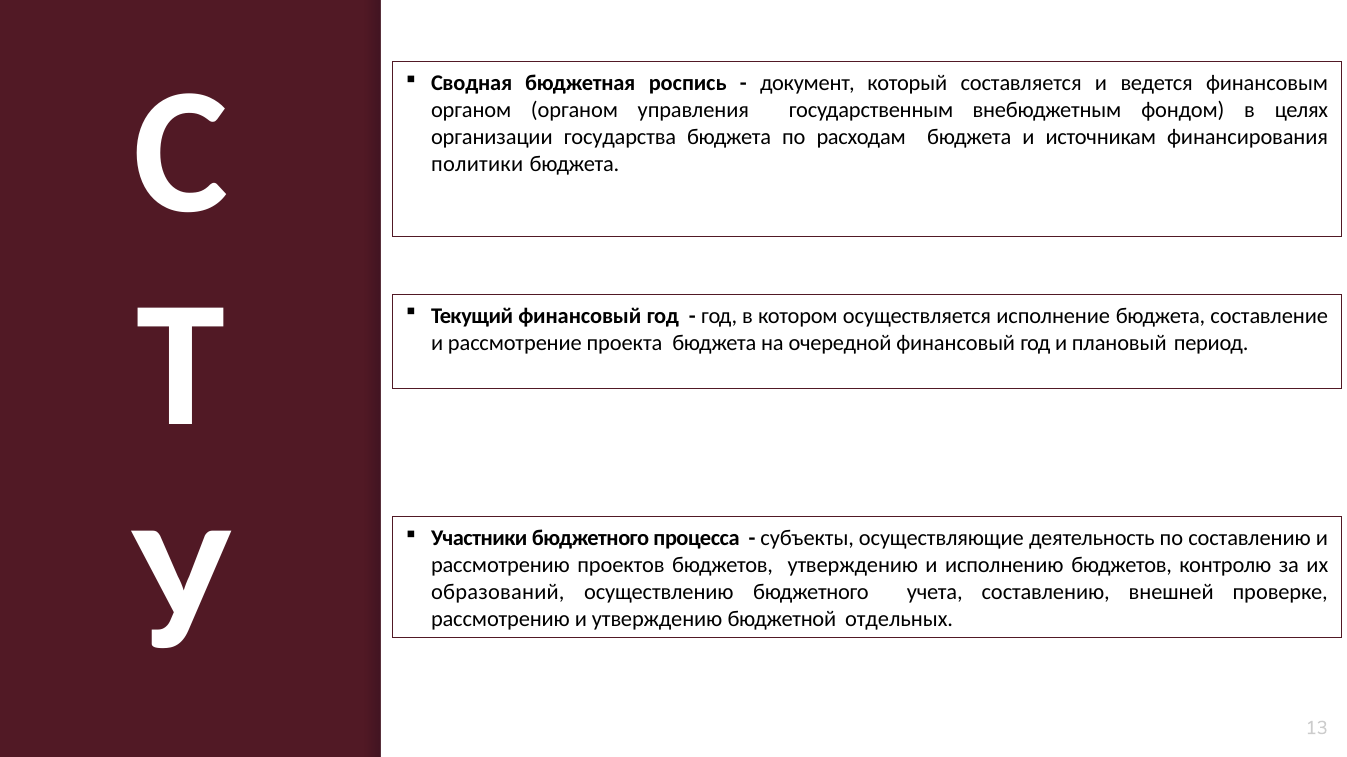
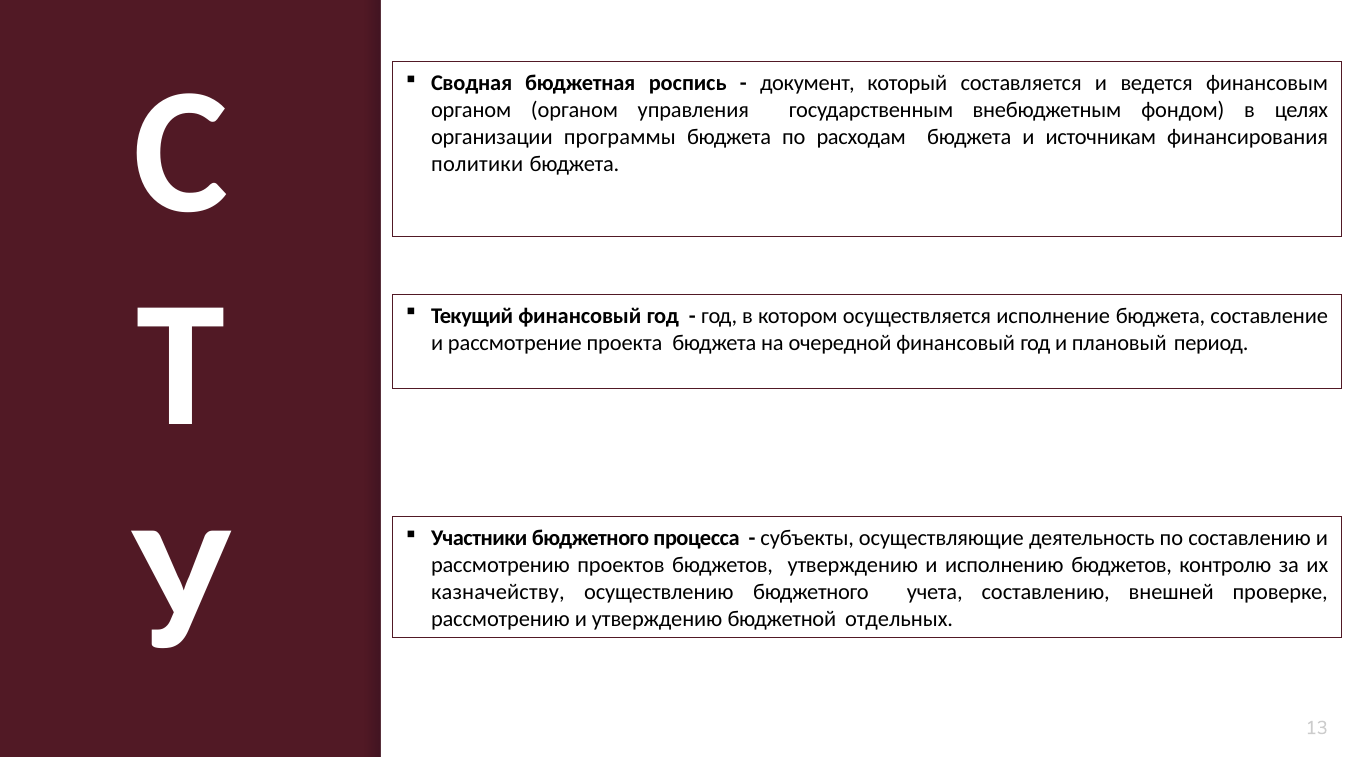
государства: государства -> программы (620, 137)
образований: образований -> казначейству (498, 593)
